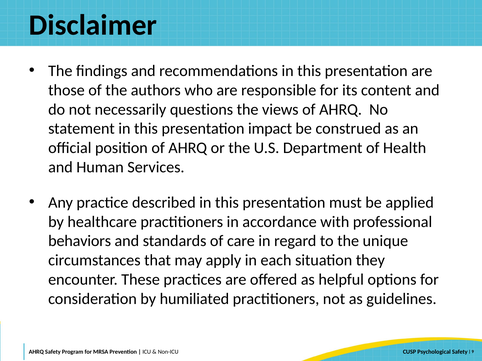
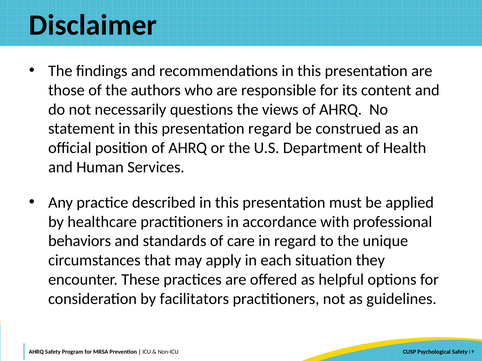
presentation impact: impact -> regard (270, 129)
humiliated: humiliated -> facilitators (194, 299)
